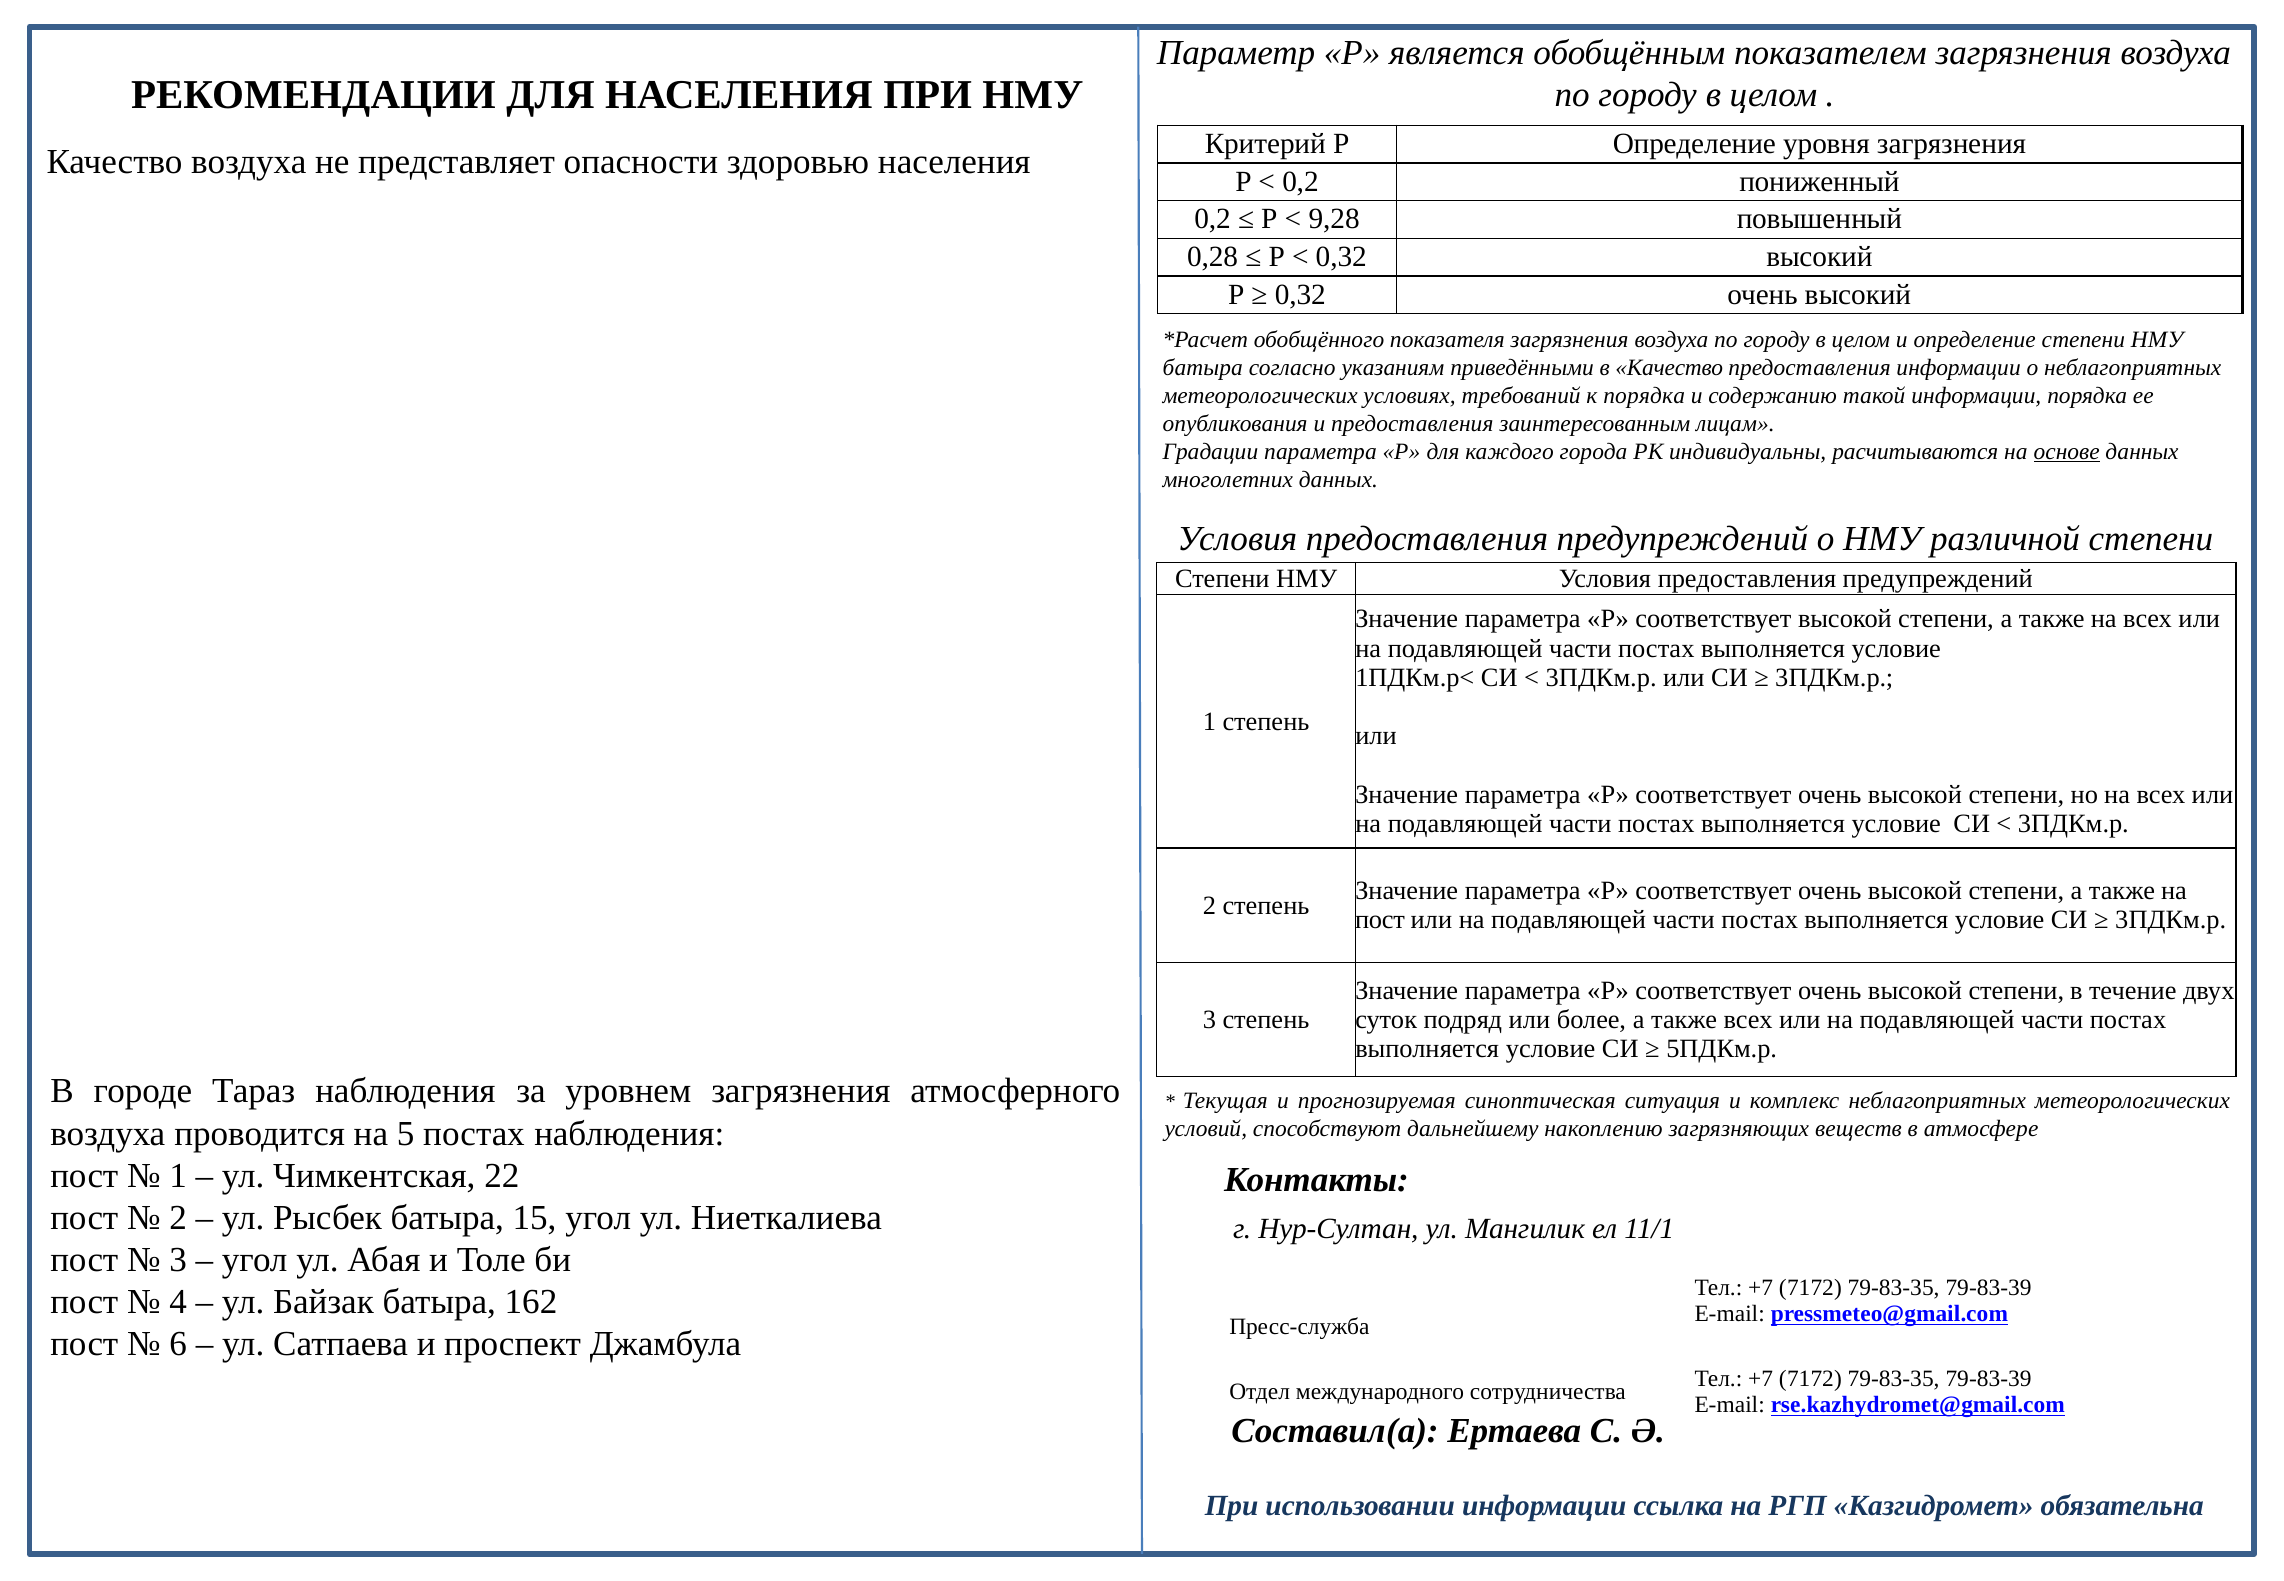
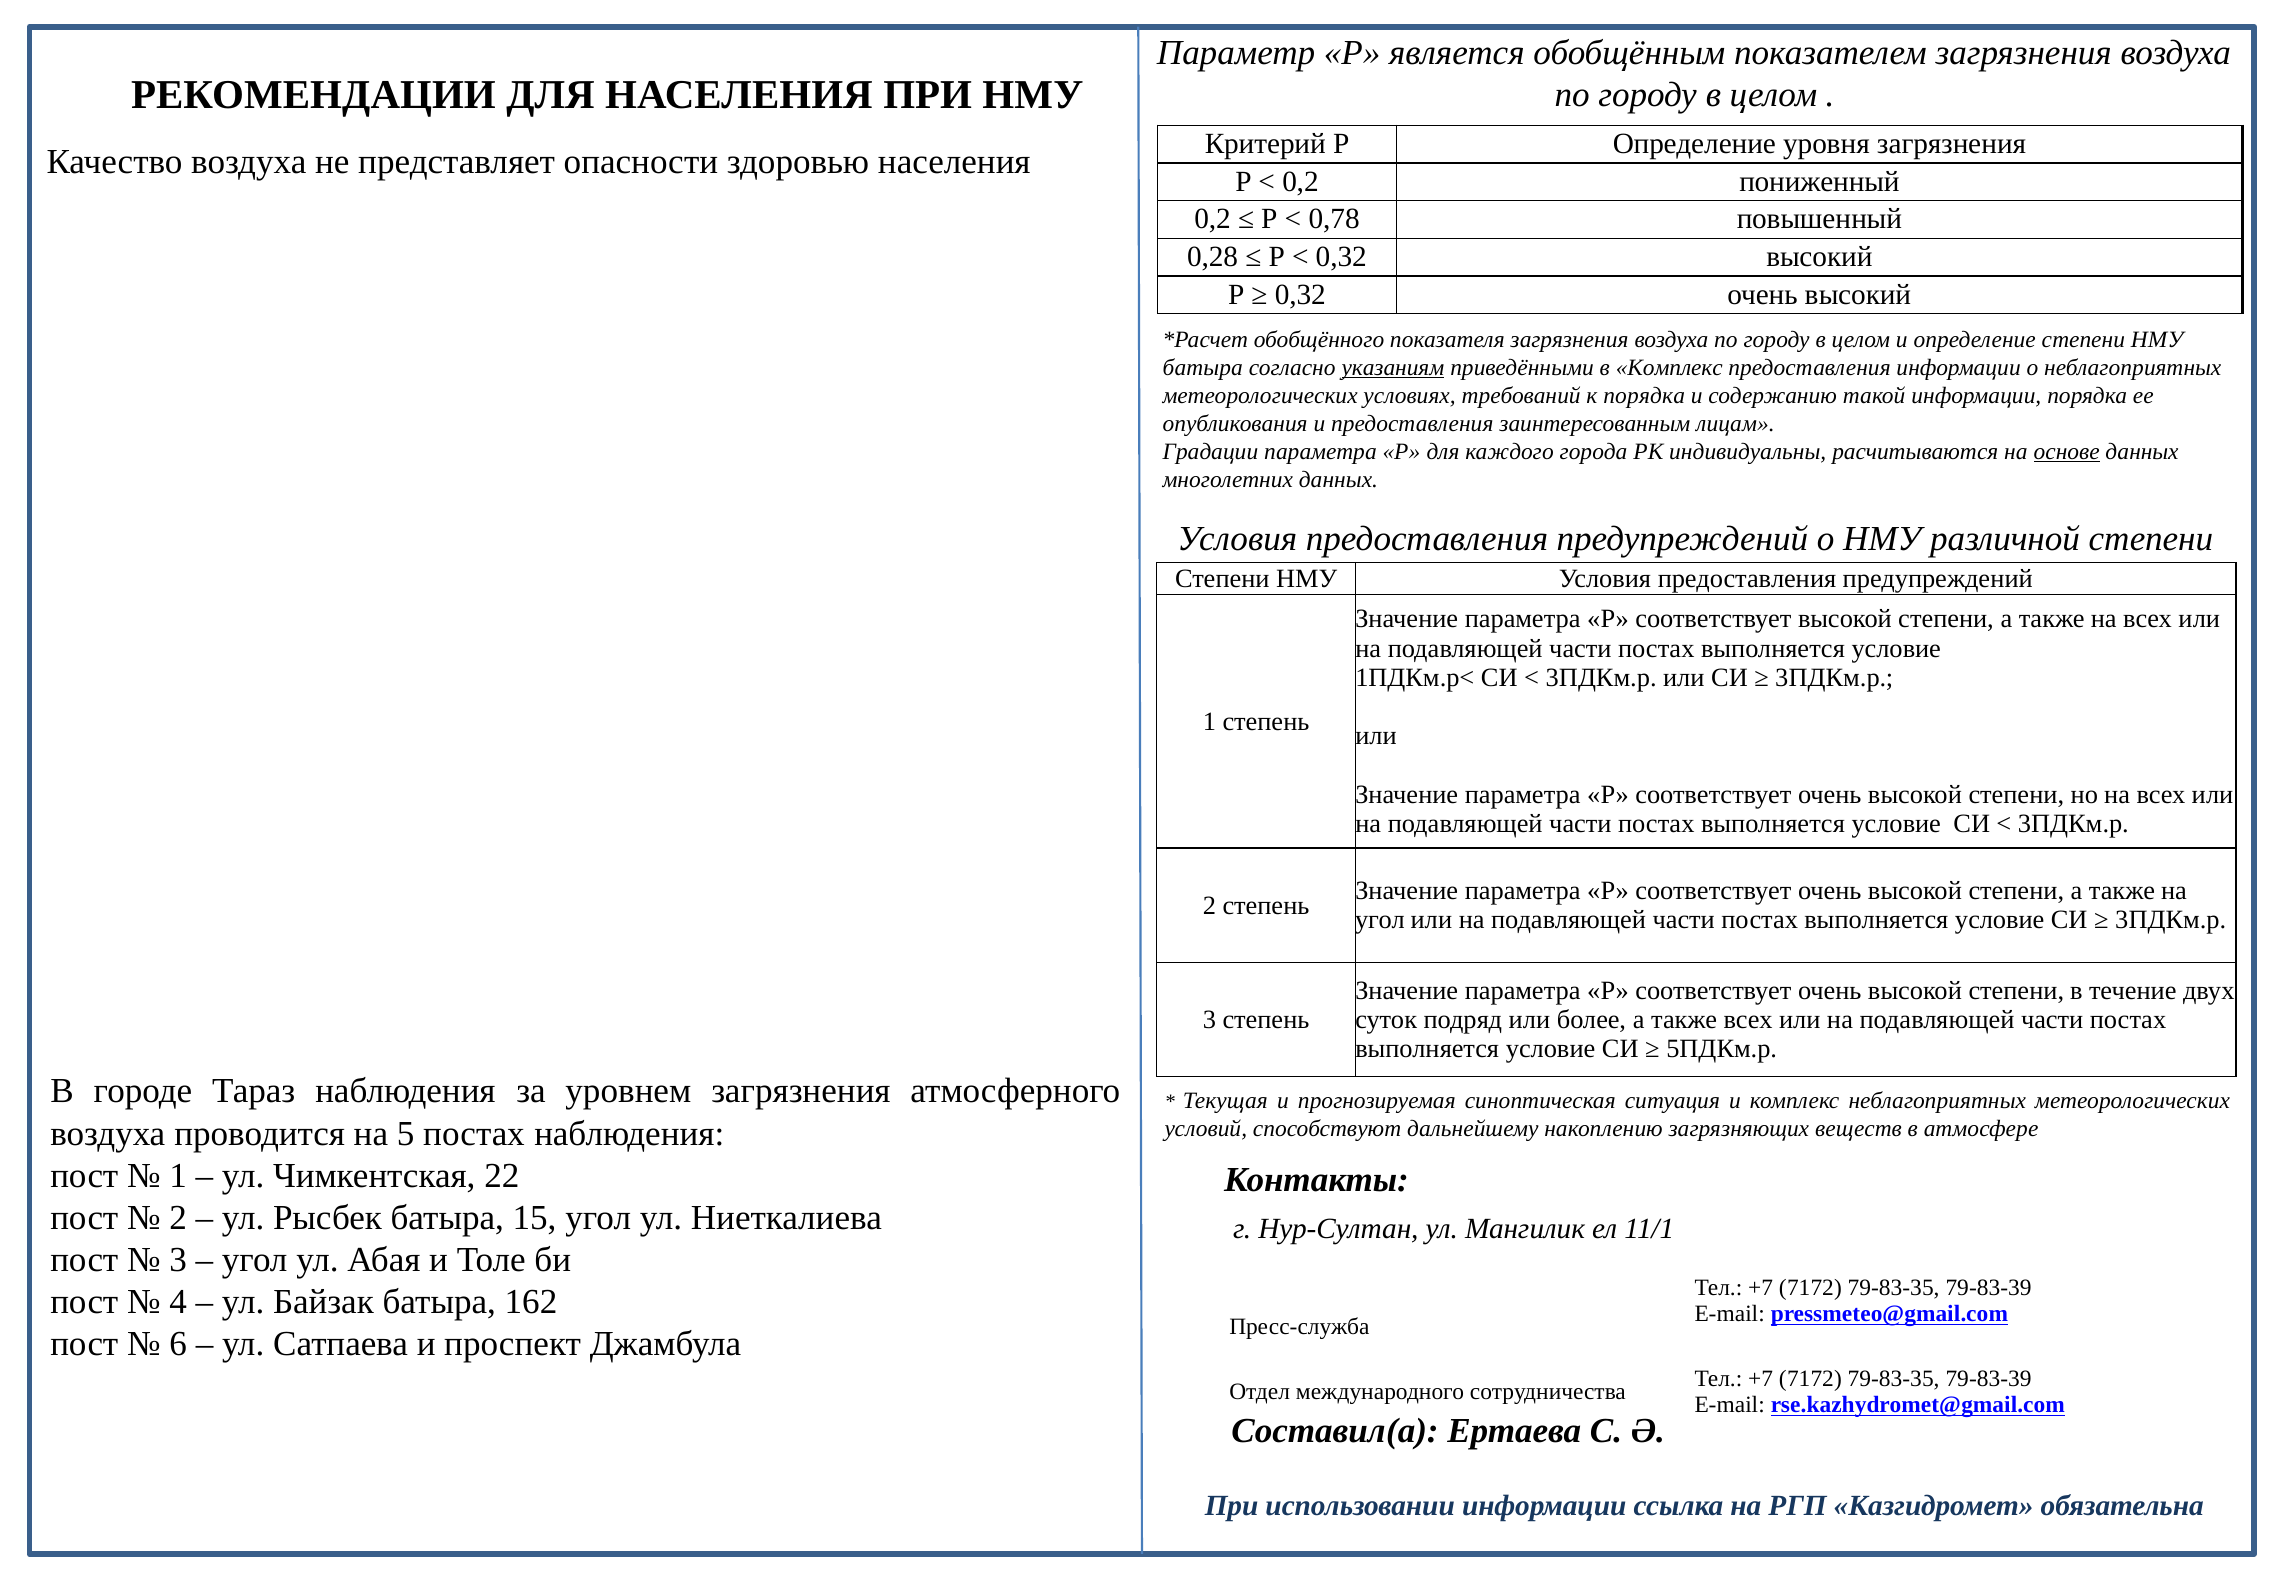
9,28: 9,28 -> 0,78 (1334, 219)
указаниям underline: none -> present (1393, 368)
в Качество: Качество -> Комплекс (1669, 368)
пост: пост -> угол (1380, 920)
